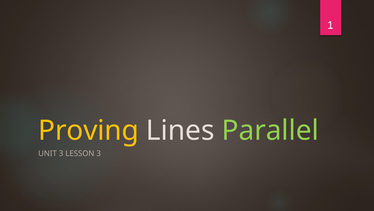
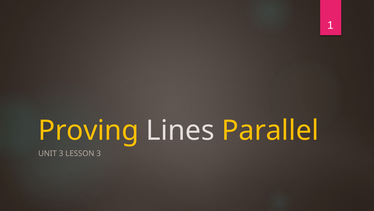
Parallel colour: light green -> yellow (270, 130)
